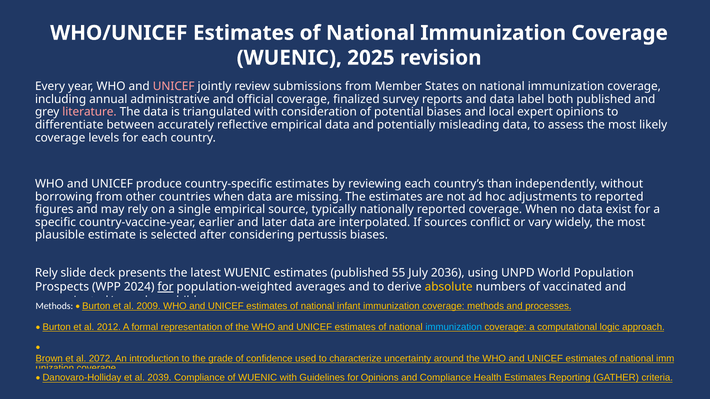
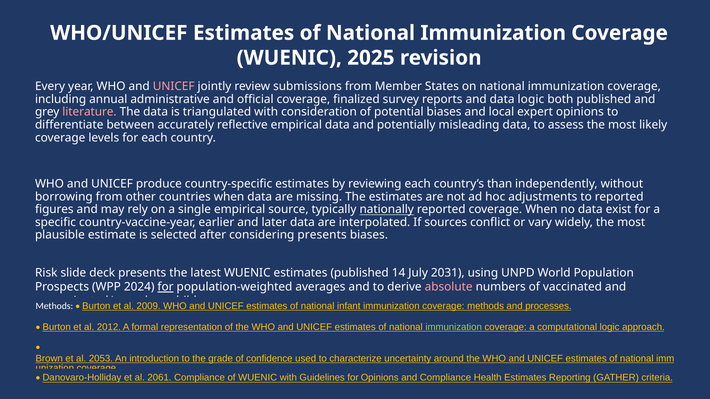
data label: label -> logic (531, 99)
nationally underline: none -> present (387, 210)
considering pertussis: pertussis -> presents (322, 235)
Rely: Rely -> Risk (46, 273)
55: 55 -> 14 (399, 273)
2036: 2036 -> 2031 (448, 273)
absolute colour: yellow -> pink (449, 287)
immunization colour: light blue -> light green (454, 327)
2072: 2072 -> 2053 (101, 359)
2039: 2039 -> 2061 (160, 378)
